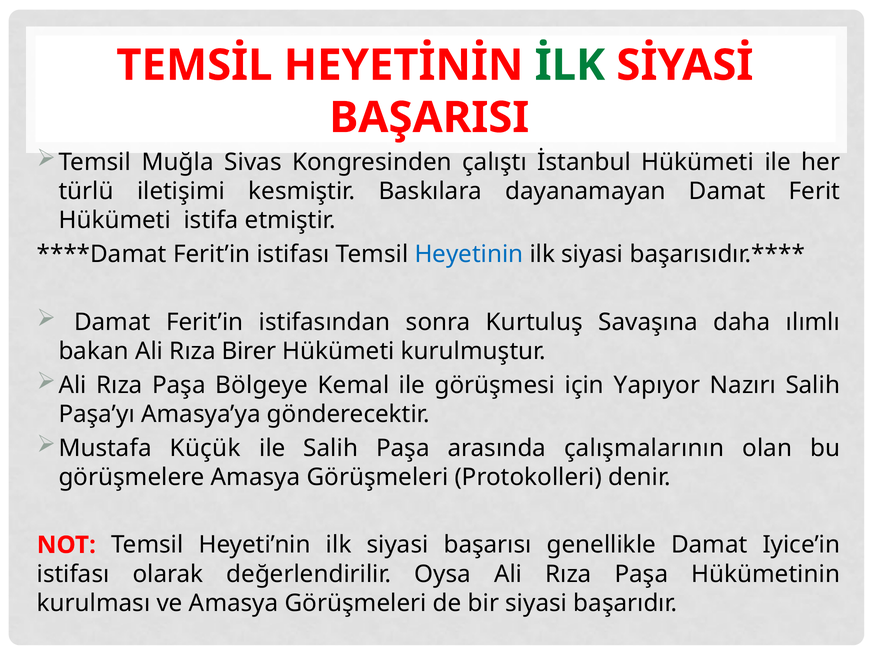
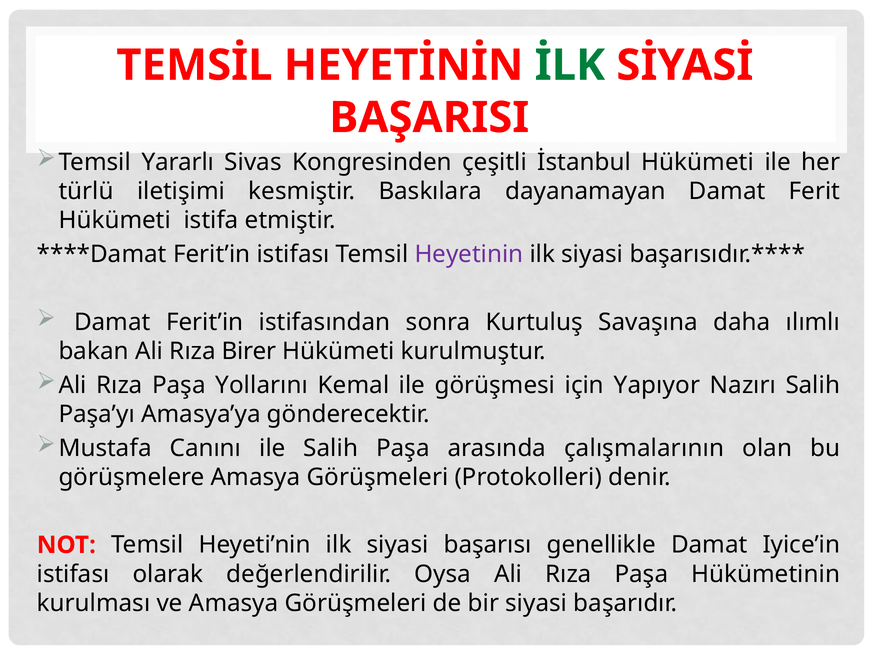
Muğla: Muğla -> Yararlı (178, 162)
çalıştı: çalıştı -> çeşitli (495, 162)
Heyetinin colour: blue -> purple (469, 255)
Bölgeye: Bölgeye -> Yollarını (262, 386)
Küçük: Küçük -> Canını (205, 449)
